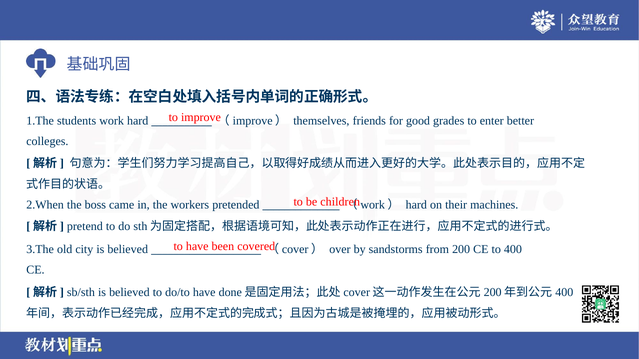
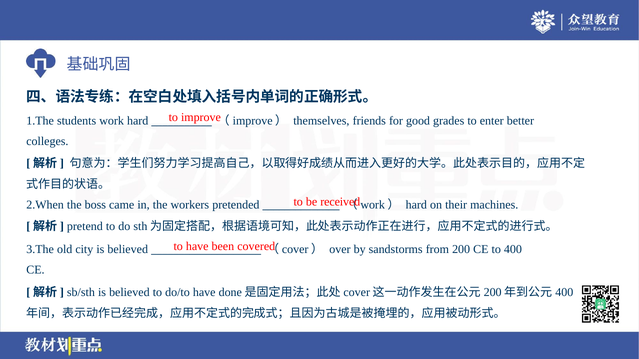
children: children -> received (340, 202)
